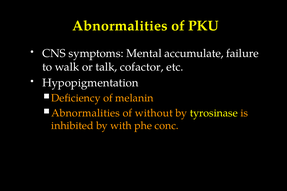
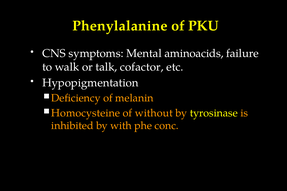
Abnormalities: Abnormalities -> Phenylalanine (120, 26)
accumulate: accumulate -> aminoacids (194, 53)
Abnormalities: Abnormalities -> Homocysteine (86, 113)
